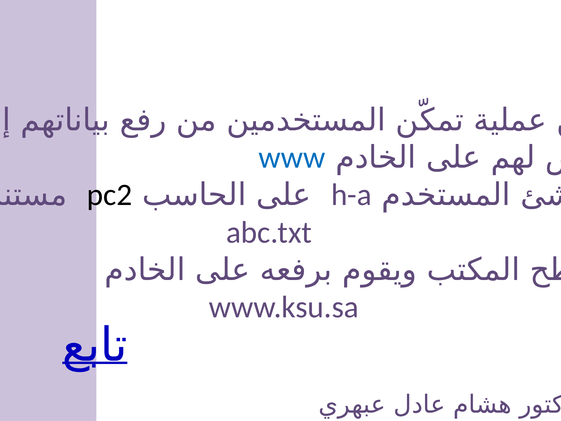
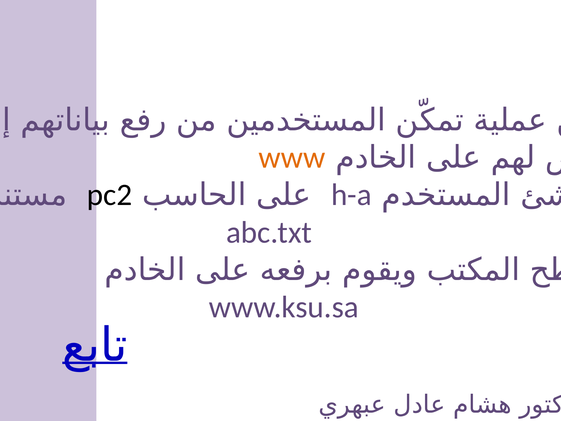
www colour: blue -> orange (292, 157)
